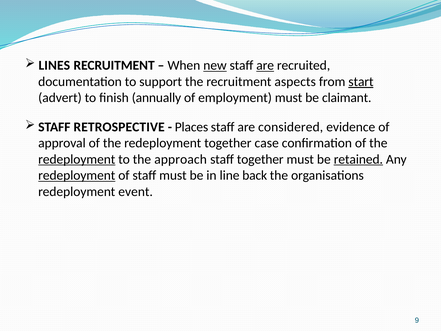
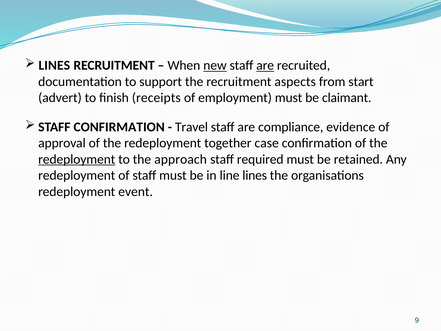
start underline: present -> none (361, 82)
annually: annually -> receipts (156, 98)
STAFF RETROSPECTIVE: RETROSPECTIVE -> CONFIRMATION (119, 127)
Places: Places -> Travel (191, 127)
considered: considered -> compliance (291, 127)
staff together: together -> required (260, 159)
retained underline: present -> none (358, 159)
redeployment underline: present -> none (77, 175)
line back: back -> lines (255, 175)
